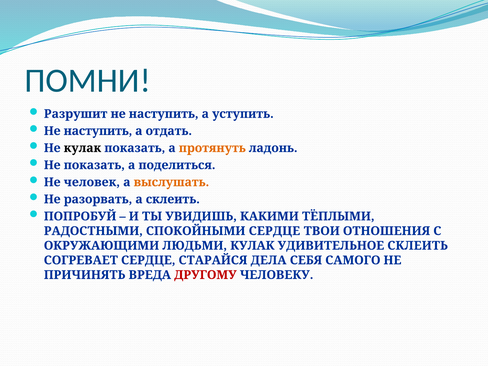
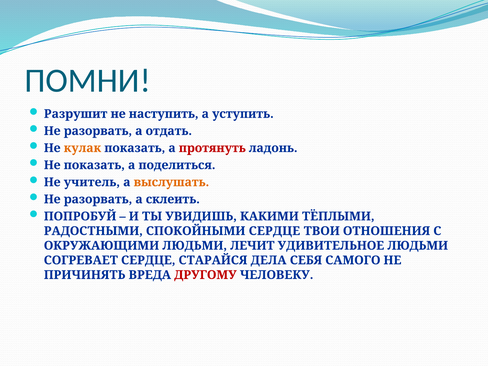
наступить: наступить -> разорвать (98, 131)
кулак colour: black -> orange (82, 148)
протянуть colour: orange -> red (212, 148)
человек: человек -> учитель (92, 182)
ЛЮДЬМИ КУЛАК: КУЛАК -> ЛЕЧИТ (252, 246)
УДИВИТЕЛЬНОЕ СКЛЕИТЬ: СКЛЕИТЬ -> ЛЮДЬМИ (418, 246)
